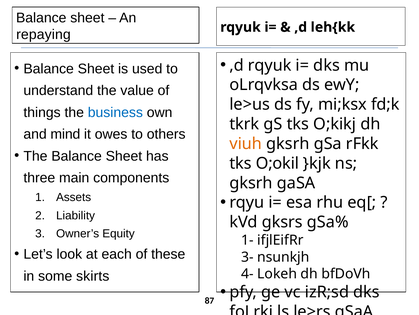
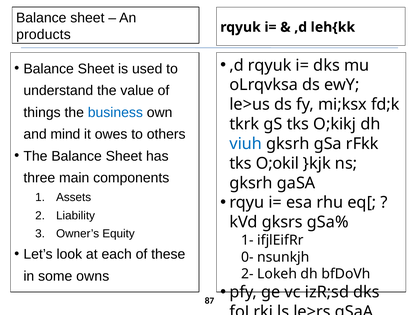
repaying: repaying -> products (43, 34)
viuh colour: orange -> blue (246, 143)
3-: 3- -> 0- (247, 256)
skirts: skirts -> owns (93, 276)
4-: 4- -> 2- (247, 273)
